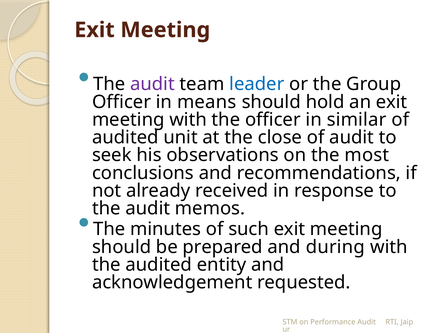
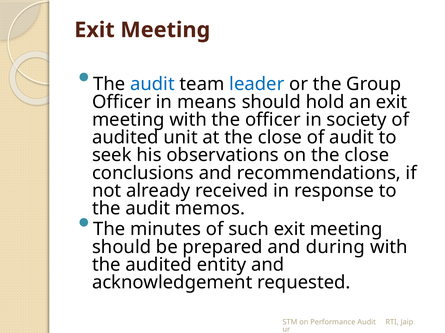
audit colour: purple -> blue (152, 84)
similar: similar -> society (357, 120)
on the most: most -> close (367, 156)
